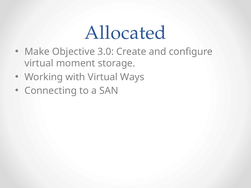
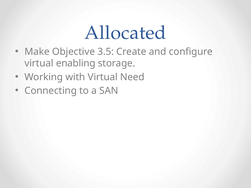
3.0: 3.0 -> 3.5 (106, 52)
moment: moment -> enabling (76, 63)
Ways: Ways -> Need (132, 77)
